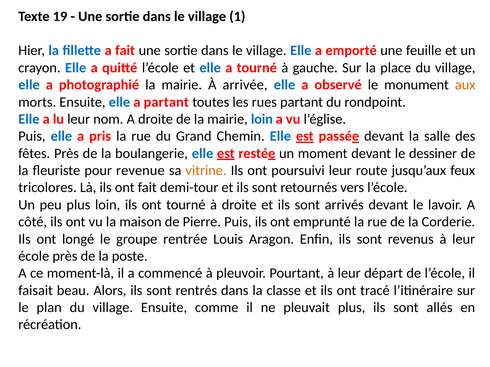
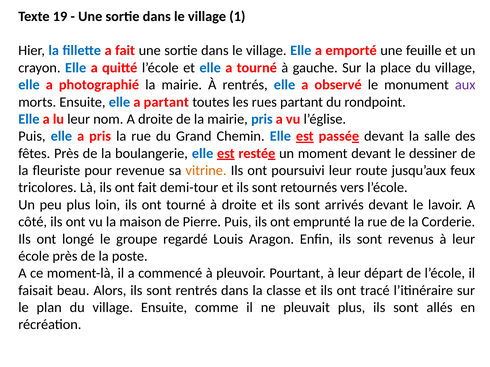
À arrivée: arrivée -> rentrés (245, 85)
aux colour: orange -> purple (465, 85)
mairie loin: loin -> pris (262, 119)
rentrée: rentrée -> regardé (185, 239)
